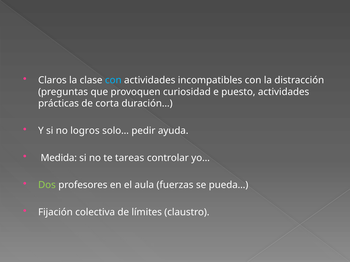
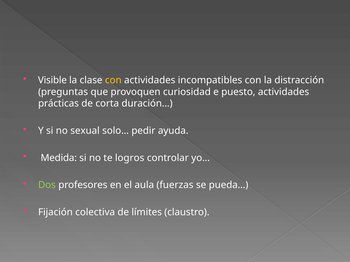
Claros: Claros -> Visible (52, 80)
con colour: light blue -> yellow (113, 80)
logros: logros -> sexual (85, 131)
tareas: tareas -> logros (130, 158)
